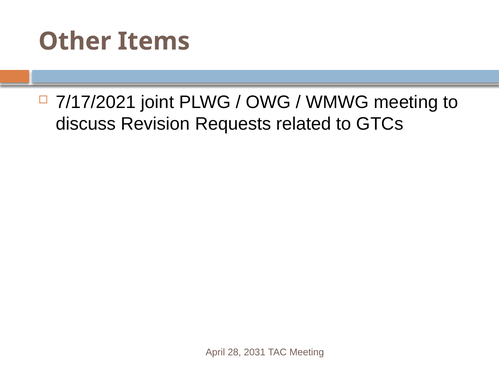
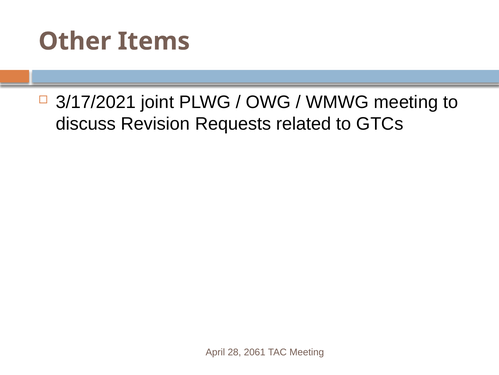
7/17/2021: 7/17/2021 -> 3/17/2021 (96, 102)
2031: 2031 -> 2061 (255, 352)
